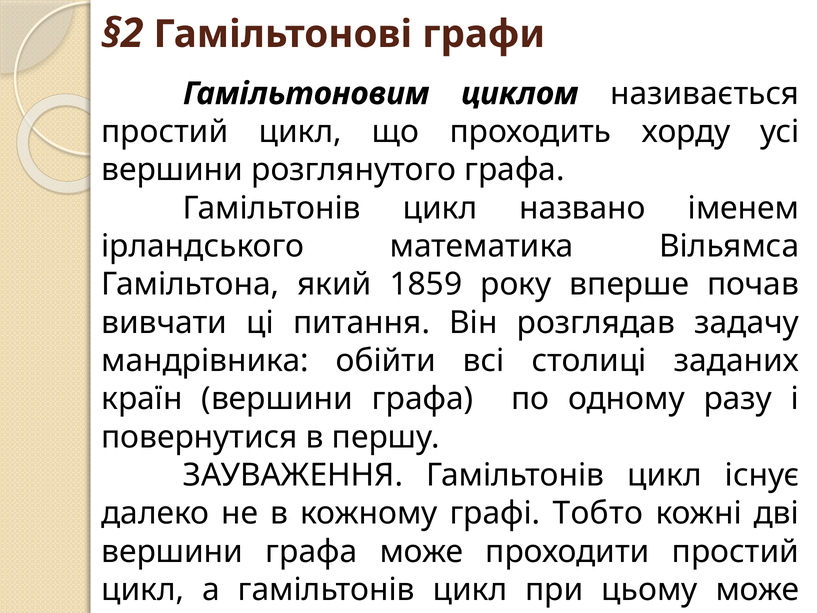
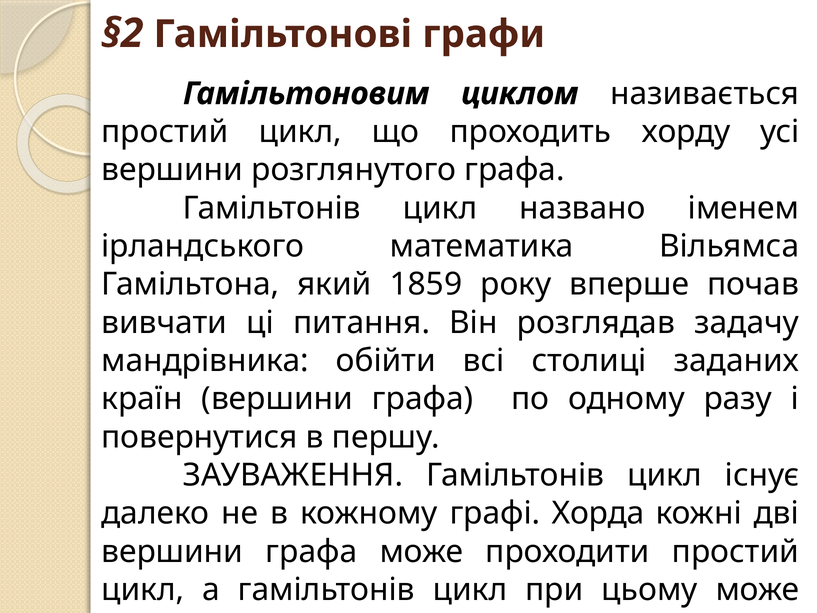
Тобто: Тобто -> Хорда (598, 513)
